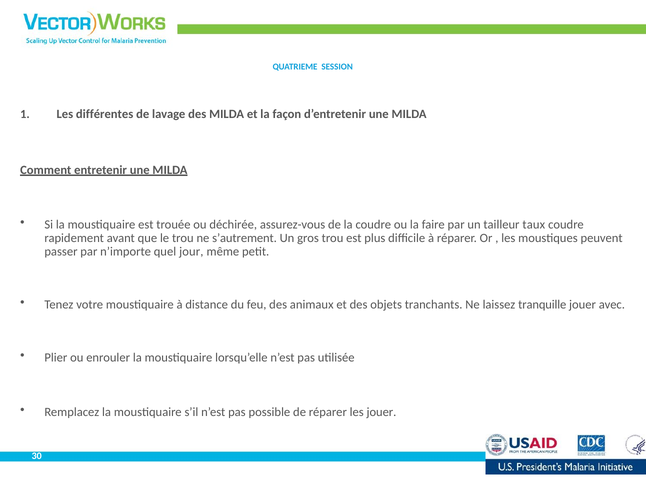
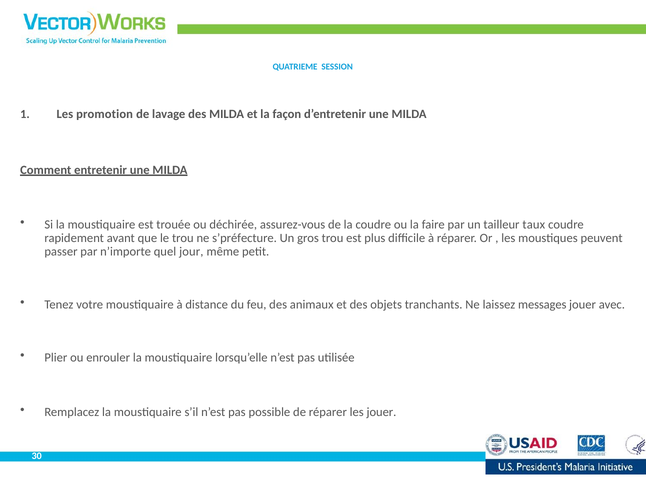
différentes: différentes -> promotion (105, 114)
s’autrement: s’autrement -> s’préfecture (245, 238)
tranquille: tranquille -> messages (542, 304)
